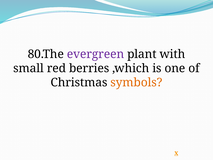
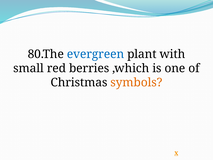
evergreen colour: purple -> blue (96, 54)
